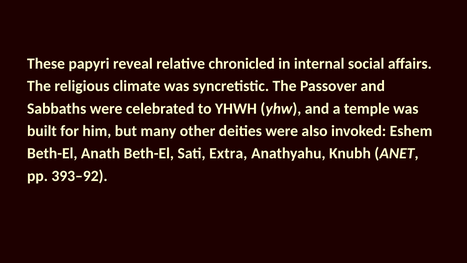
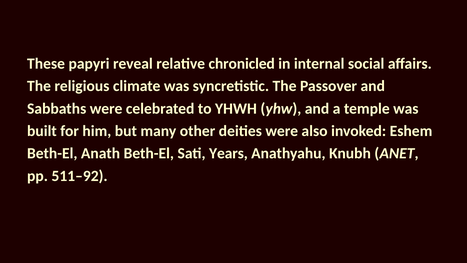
Extra: Extra -> Years (228, 153)
393–92: 393–92 -> 511–92 (80, 176)
